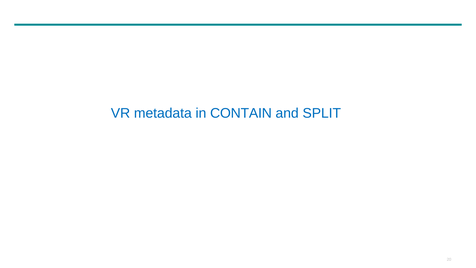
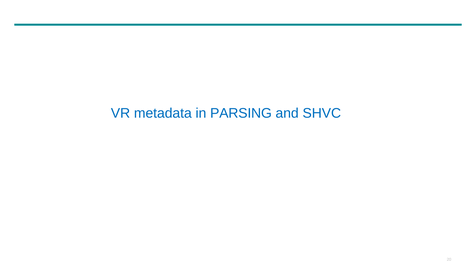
CONTAIN: CONTAIN -> PARSING (241, 113)
SPLIT: SPLIT -> SHVC (322, 113)
